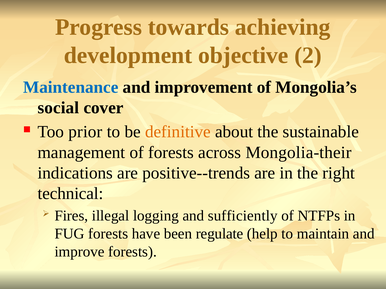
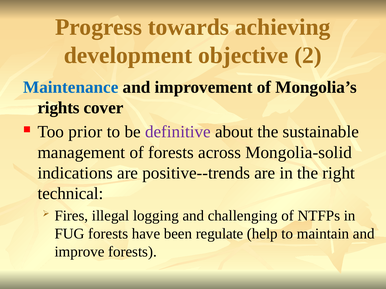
social: social -> rights (59, 108)
definitive colour: orange -> purple (178, 132)
Mongolia-their: Mongolia-their -> Mongolia-solid (299, 153)
sufficiently: sufficiently -> challenging (243, 216)
